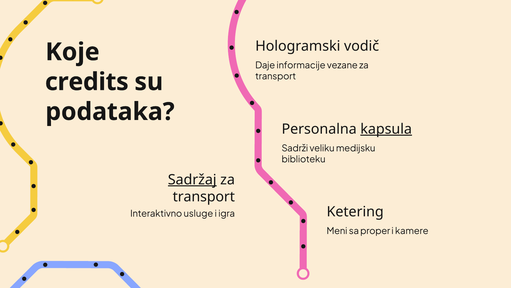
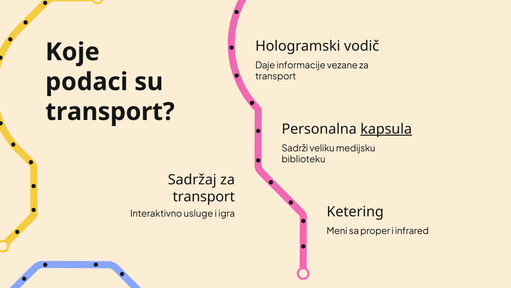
credits: credits -> podaci (87, 82)
podataka: podataka -> transport (110, 112)
Sadržaj underline: present -> none (192, 179)
kamere: kamere -> infrared (412, 231)
